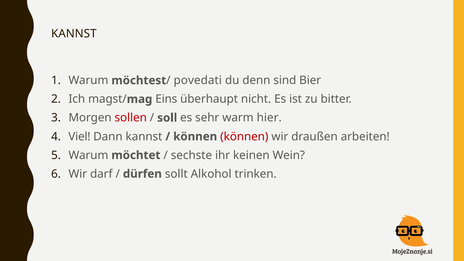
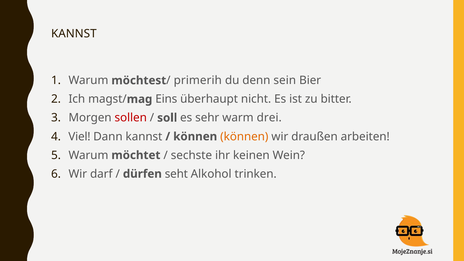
povedati: povedati -> primerih (198, 80)
sind: sind -> sein (285, 80)
hier: hier -> drei (269, 118)
können colour: red -> orange (244, 137)
sollt: sollt -> seht (176, 174)
